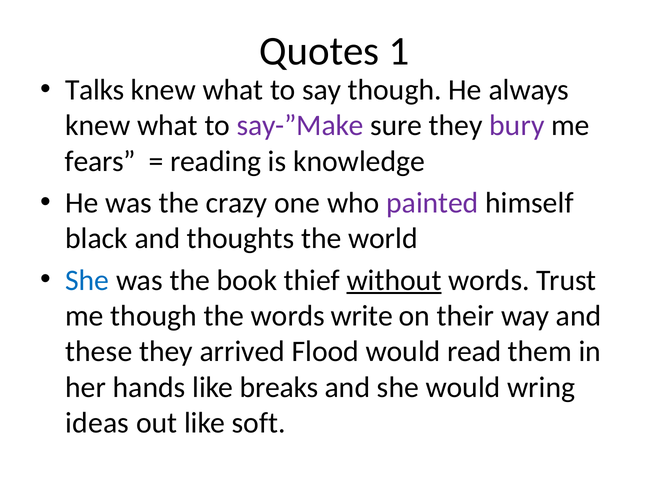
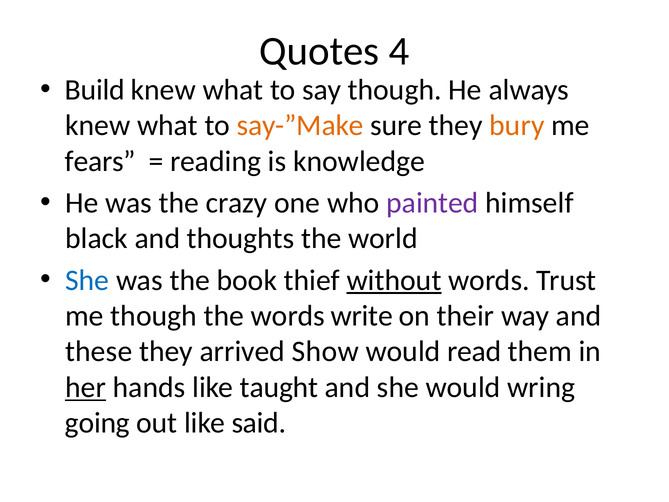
1: 1 -> 4 (399, 51)
Talks: Talks -> Build (95, 90)
say-”Make colour: purple -> orange (300, 125)
bury colour: purple -> orange (517, 125)
Flood: Flood -> Show (325, 351)
her underline: none -> present (86, 387)
breaks: breaks -> taught (279, 387)
ideas: ideas -> going (97, 423)
soft: soft -> said (259, 423)
